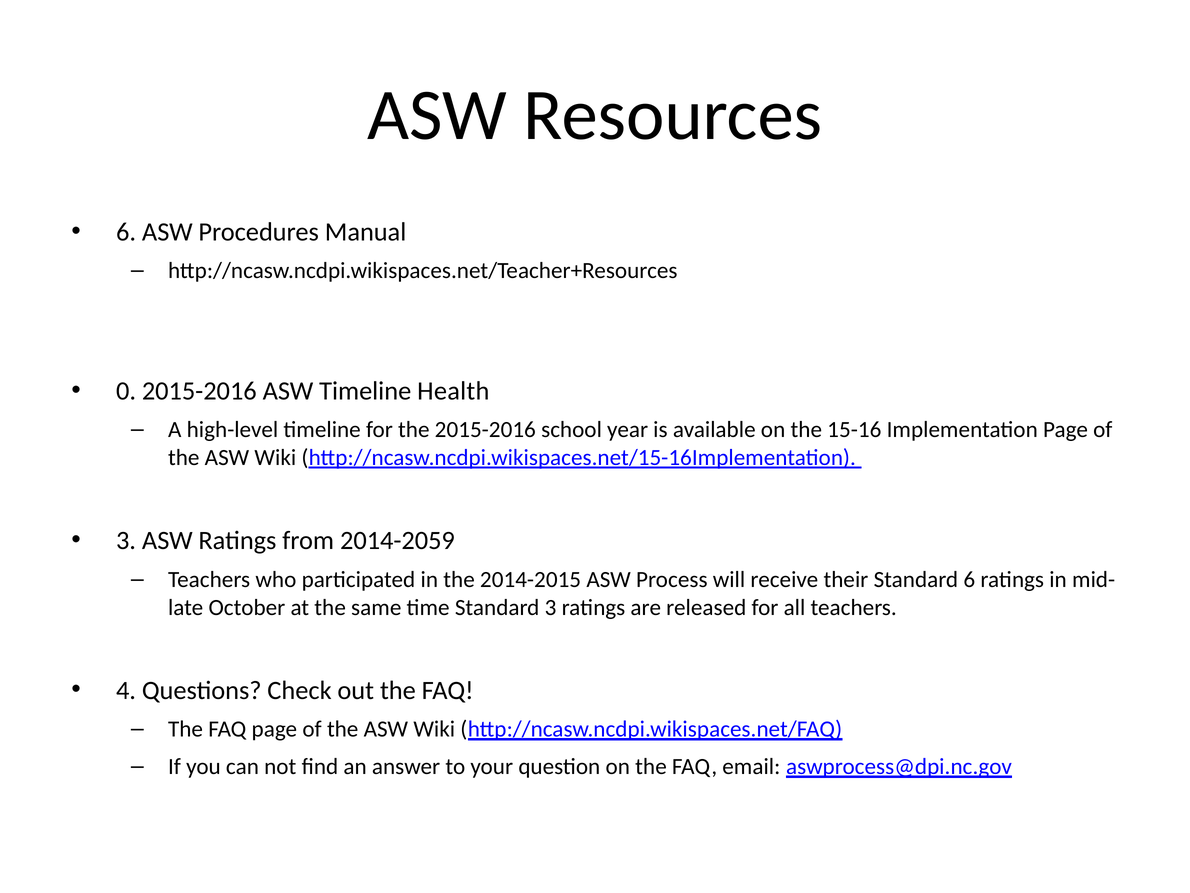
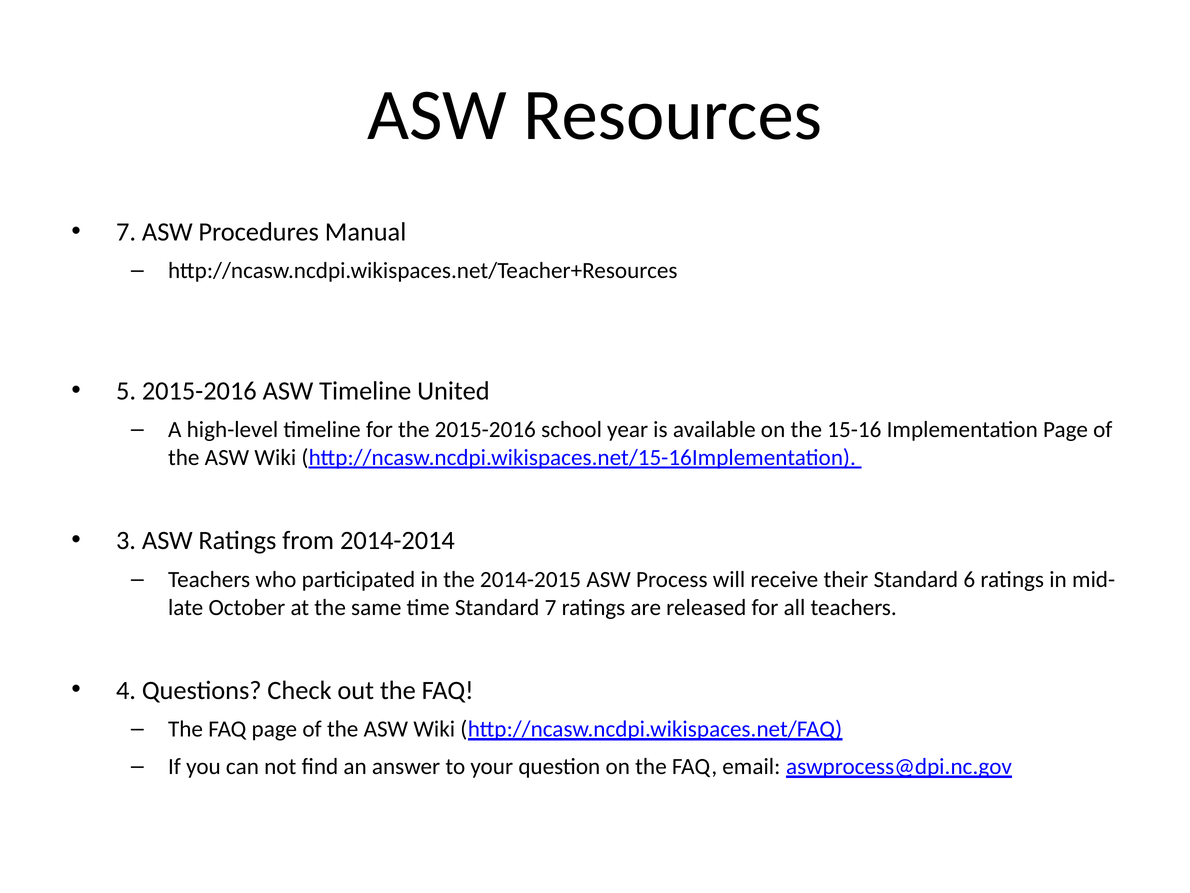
6: 6 -> 7 (126, 232)
0: 0 -> 5 (126, 391)
Health: Health -> United (453, 391)
2014-2059: 2014-2059 -> 2014-2014 (397, 540)
Standard 3: 3 -> 7 (551, 607)
